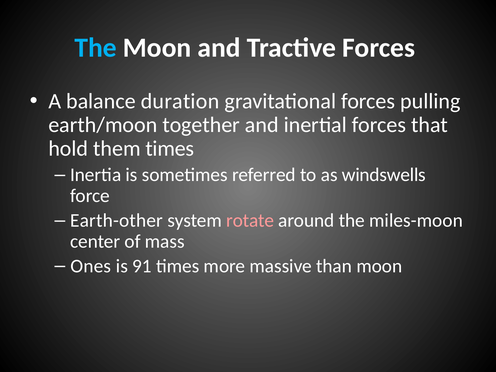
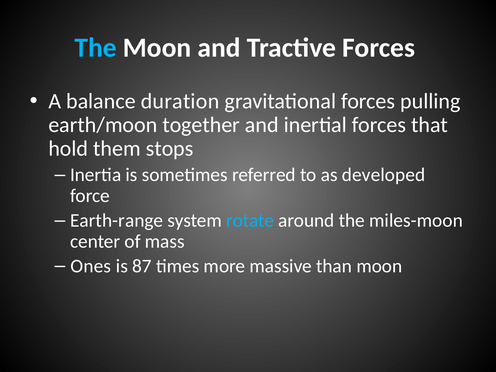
them times: times -> stops (170, 149)
windswells: windswells -> developed (384, 175)
Earth-other: Earth-other -> Earth-range (117, 220)
rotate colour: pink -> light blue (250, 220)
91: 91 -> 87 (142, 266)
